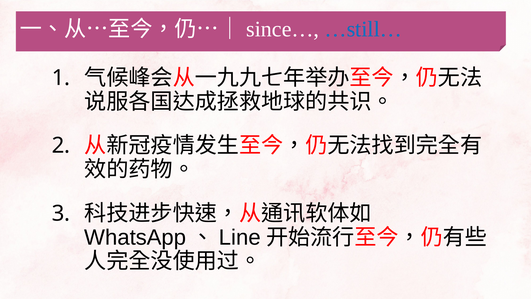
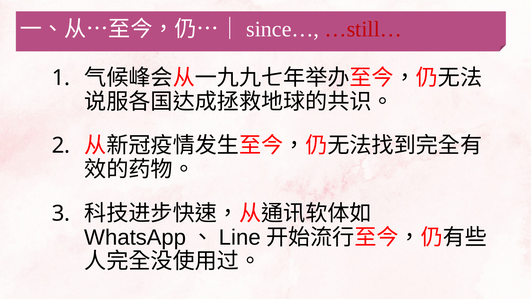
…still… colour: blue -> red (363, 29)
